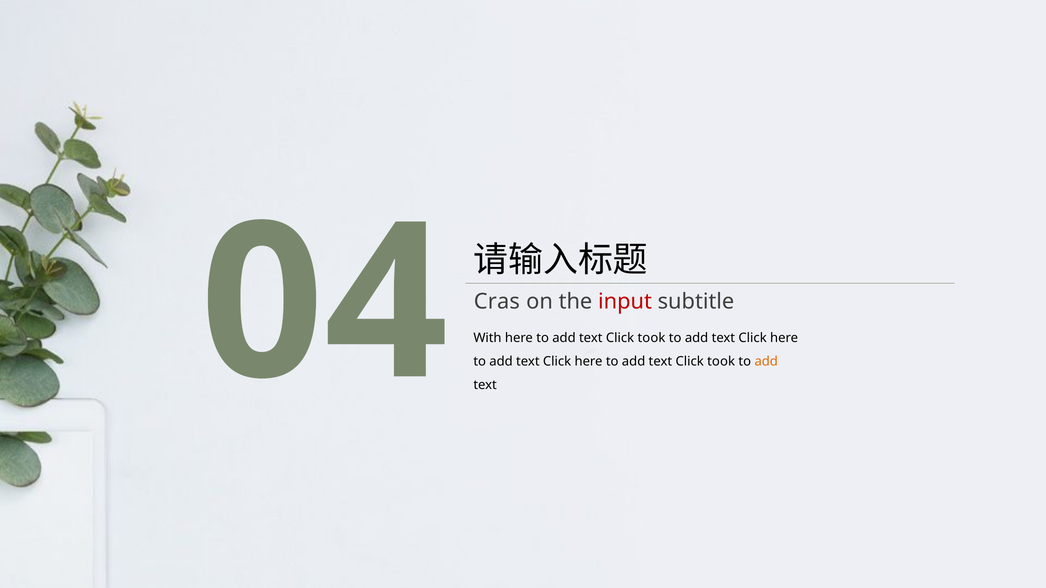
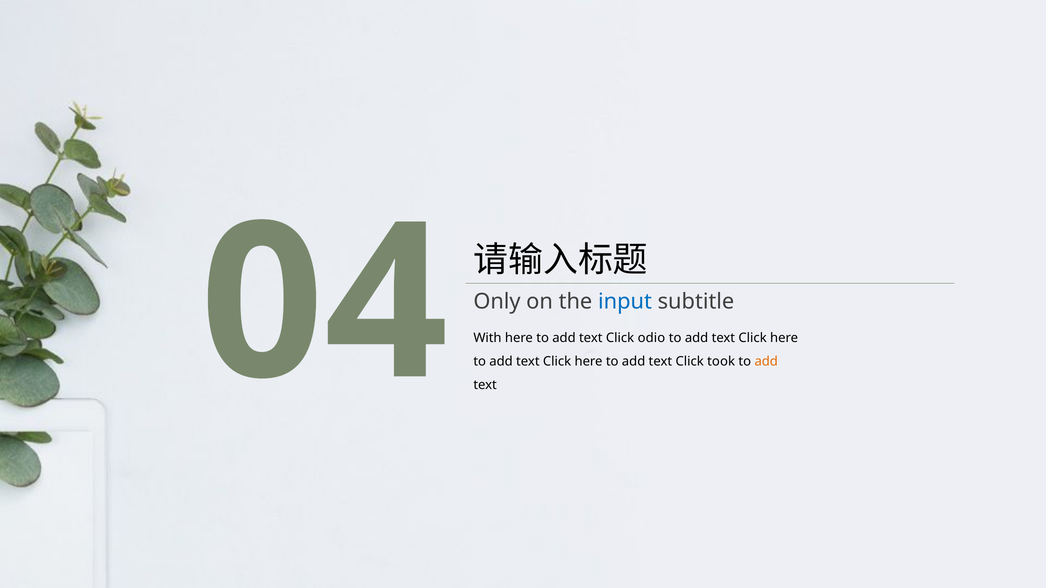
Cras: Cras -> Only (497, 302)
input colour: red -> blue (625, 302)
took: took -> odio (651, 338)
